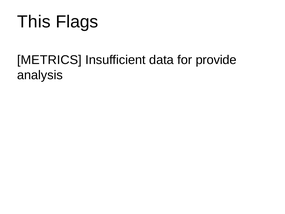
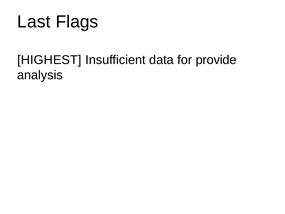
This: This -> Last (34, 22)
METRICS: METRICS -> HIGHEST (49, 60)
